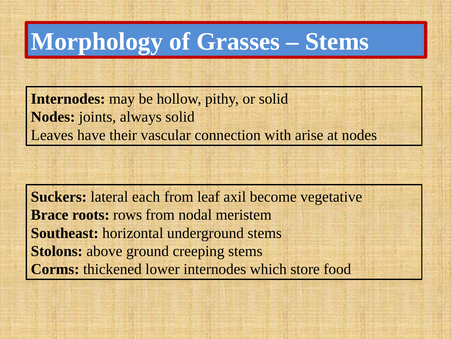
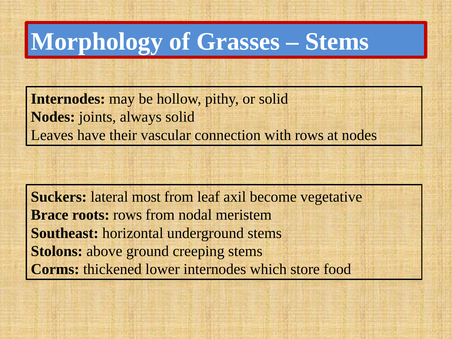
with arise: arise -> rows (309, 135)
each: each -> most (146, 197)
